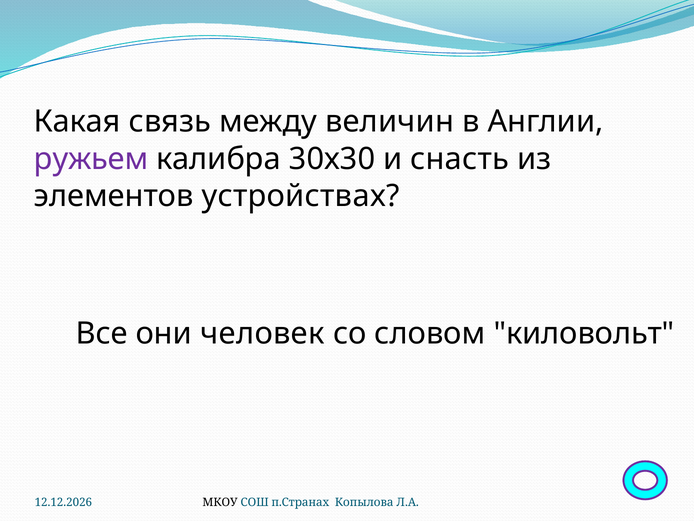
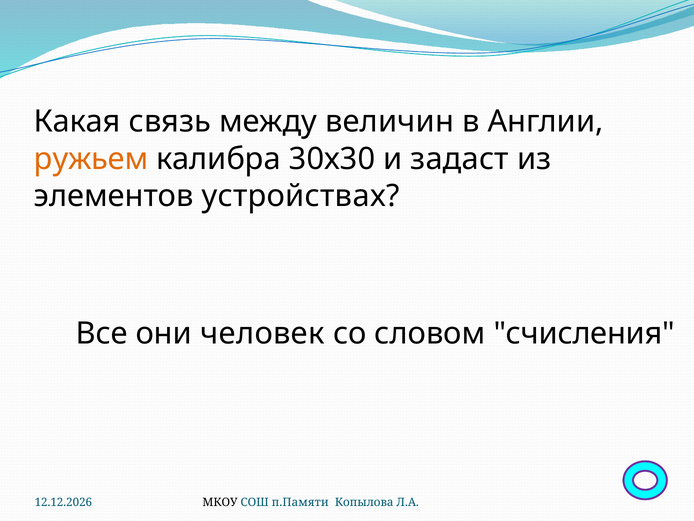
ружьем colour: purple -> orange (91, 159)
снасть: снасть -> задаст (460, 159)
киловольт: киловольт -> счисления (584, 333)
п.Странах: п.Странах -> п.Памяти (300, 502)
